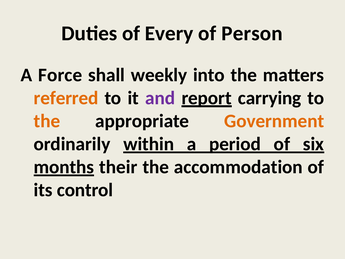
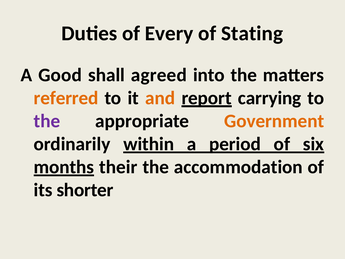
Person: Person -> Stating (252, 33)
Force: Force -> Good (60, 75)
weekly: weekly -> agreed (159, 75)
and colour: purple -> orange (160, 98)
the colour: orange -> purple (47, 121)
control: control -> shorter (85, 190)
